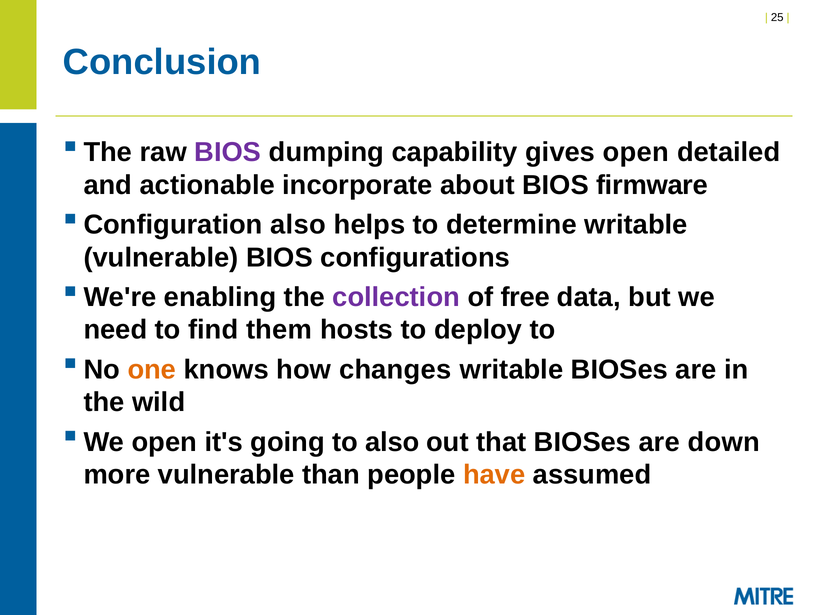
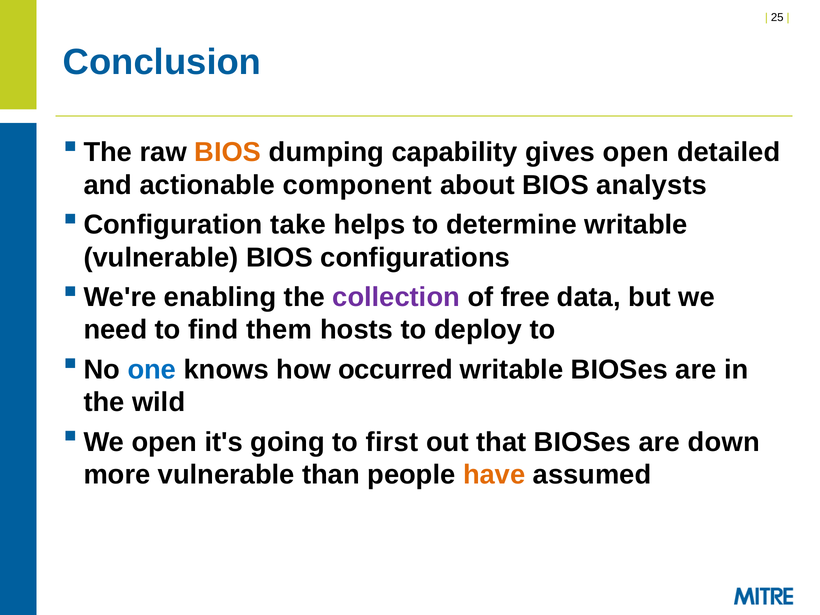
BIOS colour: purple -> orange (228, 152)
incorporate: incorporate -> component (357, 185)
firmware: firmware -> analysts (652, 185)
Configuration also: also -> take (298, 225)
one colour: orange -> blue (152, 370)
changes: changes -> occurred (396, 370)
to also: also -> first (392, 442)
